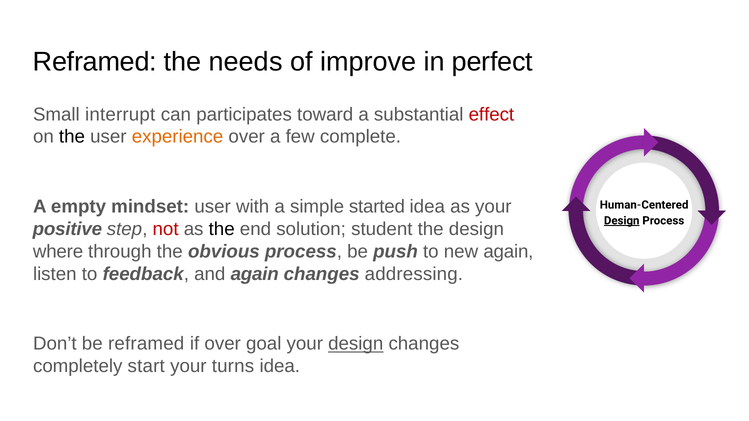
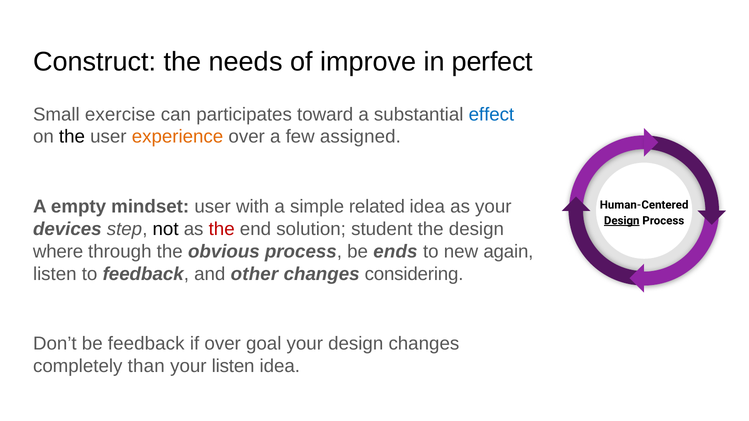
Reframed: Reframed -> Construct (95, 62)
interrupt: interrupt -> exercise (120, 114)
effect colour: red -> blue (491, 114)
complete: complete -> assigned (360, 137)
started: started -> related (377, 207)
positive: positive -> devices (67, 229)
not colour: red -> black (166, 229)
the colour: black -> red (222, 229)
push: push -> ends (395, 252)
and again: again -> other (254, 274)
addressing: addressing -> considering (414, 274)
be reframed: reframed -> feedback (146, 344)
design underline: present -> none (356, 344)
start: start -> than (146, 367)
your turns: turns -> listen (233, 367)
